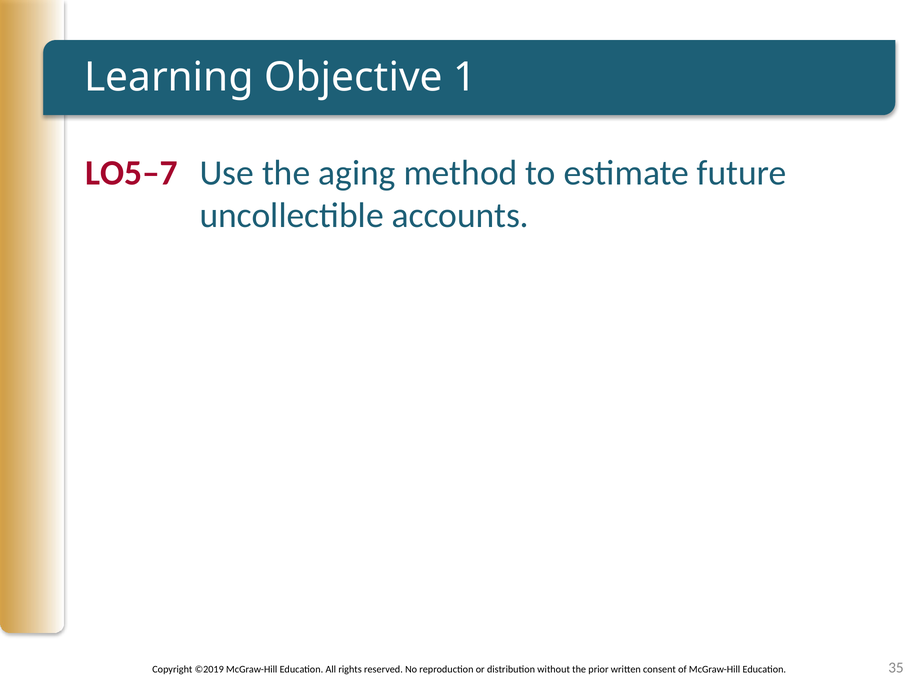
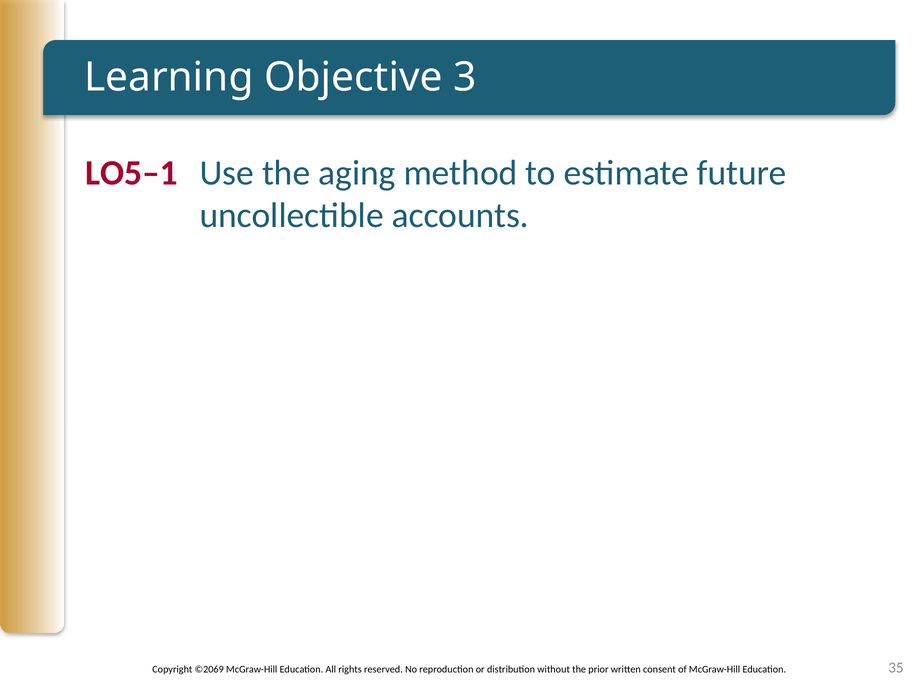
1: 1 -> 3 (465, 77)
LO5–7: LO5–7 -> LO5–1 (131, 173)
©2019: ©2019 -> ©2069 (209, 669)
